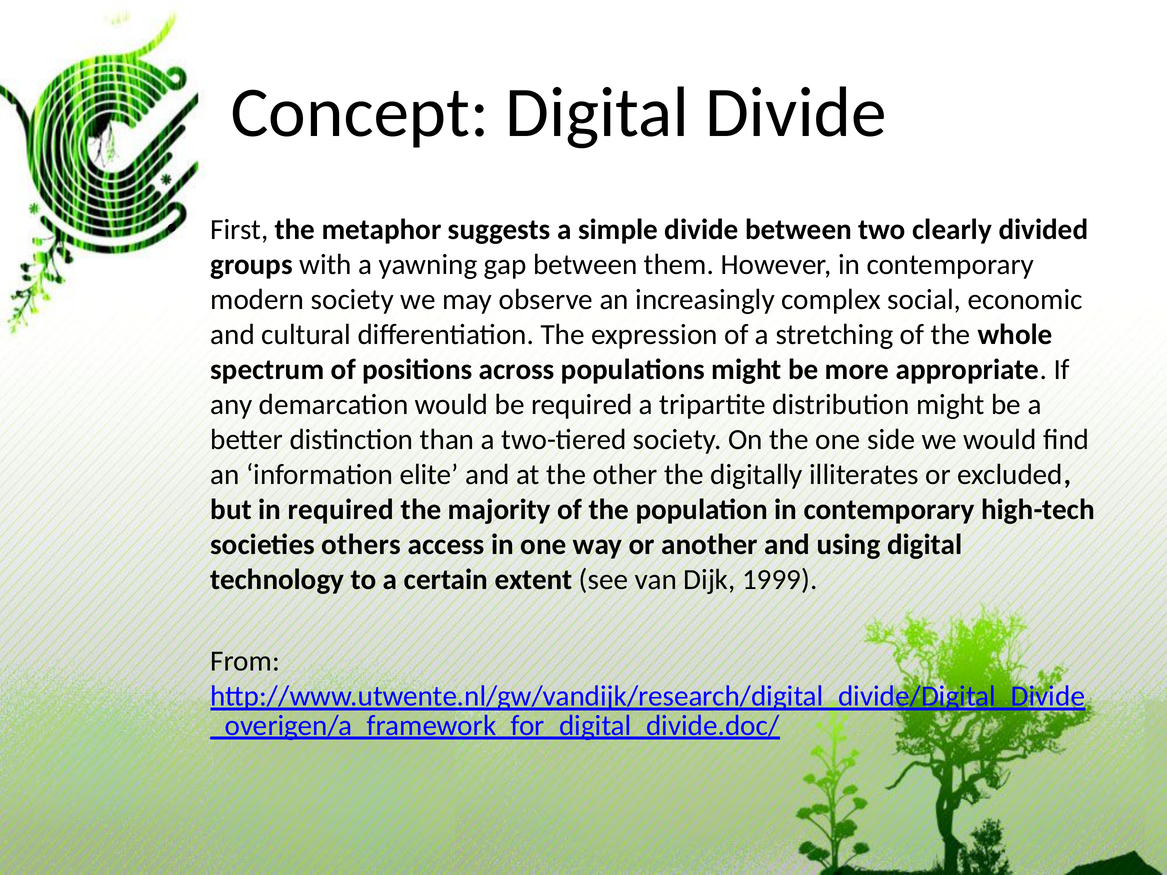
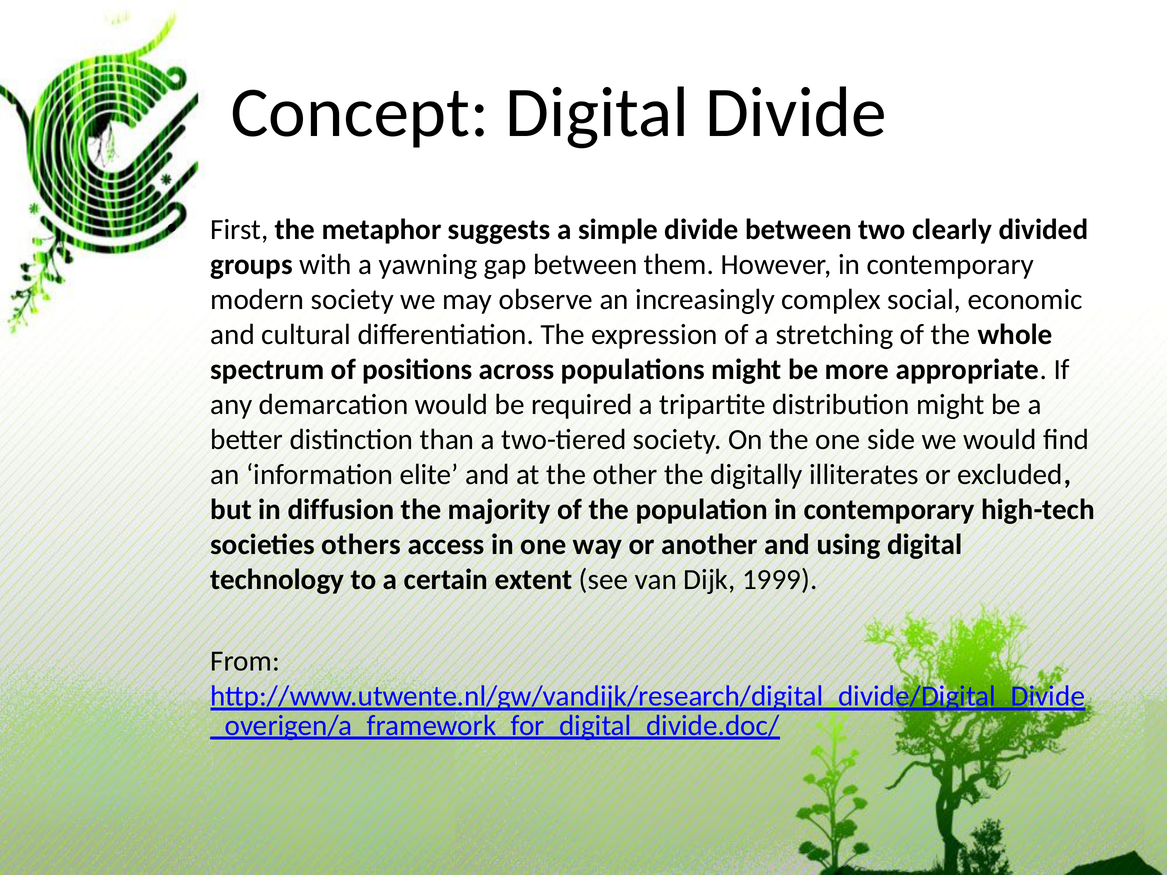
in required: required -> diffusion (341, 510)
